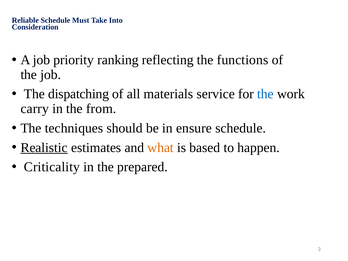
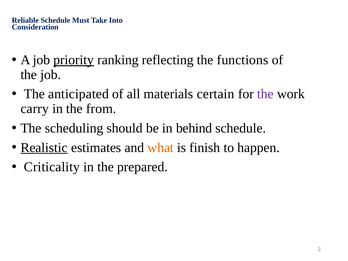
priority underline: none -> present (74, 60)
dispatching: dispatching -> anticipated (78, 94)
service: service -> certain (216, 94)
the colour: blue -> purple (265, 94)
techniques: techniques -> scheduling (74, 128)
ensure: ensure -> behind (194, 128)
based: based -> finish (205, 148)
